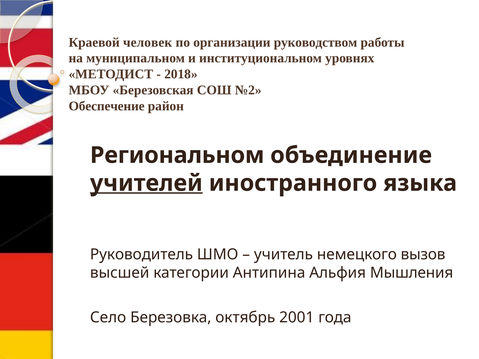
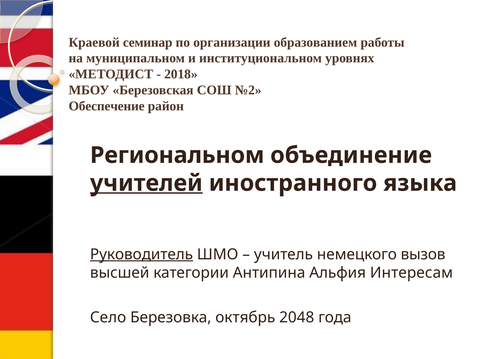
человек: человек -> семинар (148, 42)
руководством: руководством -> образованием (315, 42)
Руководитель underline: none -> present (142, 255)
Мышления: Мышления -> Интересам (411, 273)
2001: 2001 -> 2048 (297, 318)
